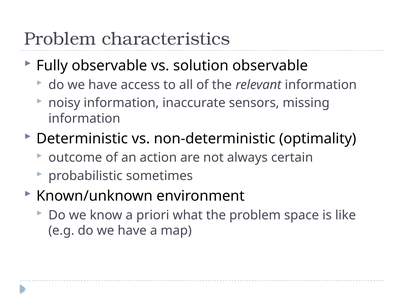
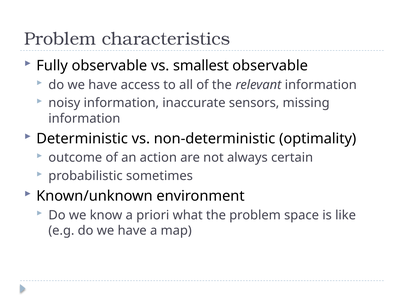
solution: solution -> smallest (201, 66)
